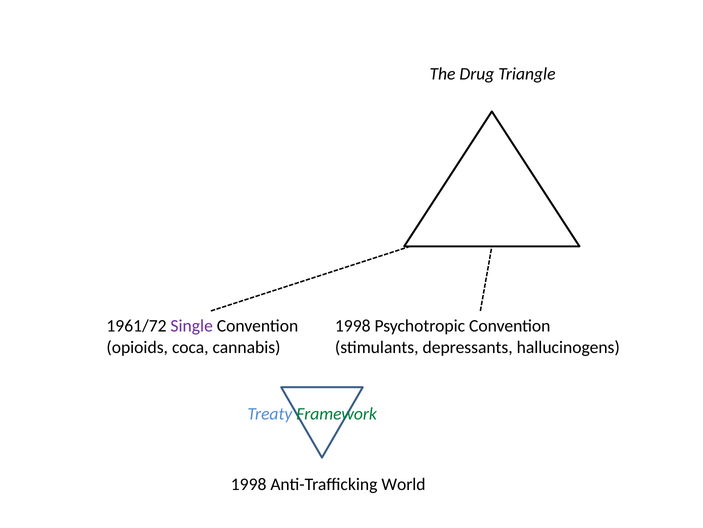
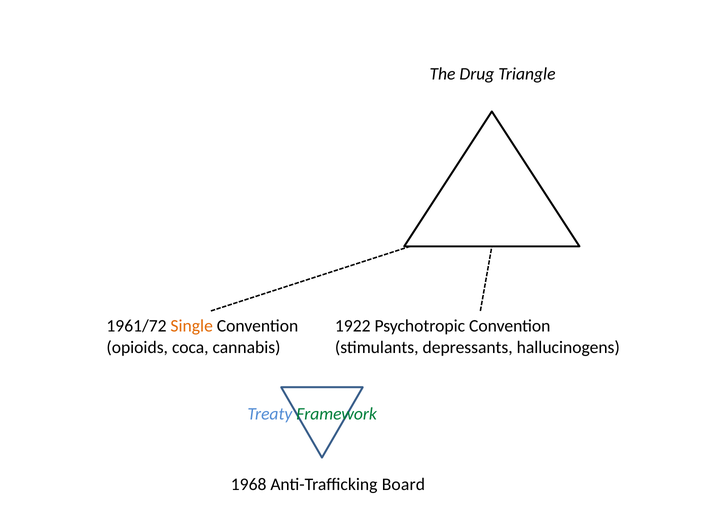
Single colour: purple -> orange (192, 326)
1998: 1998 -> 1922 (353, 326)
1998: 1998 -> 1968 (249, 484)
World: World -> Board (403, 484)
